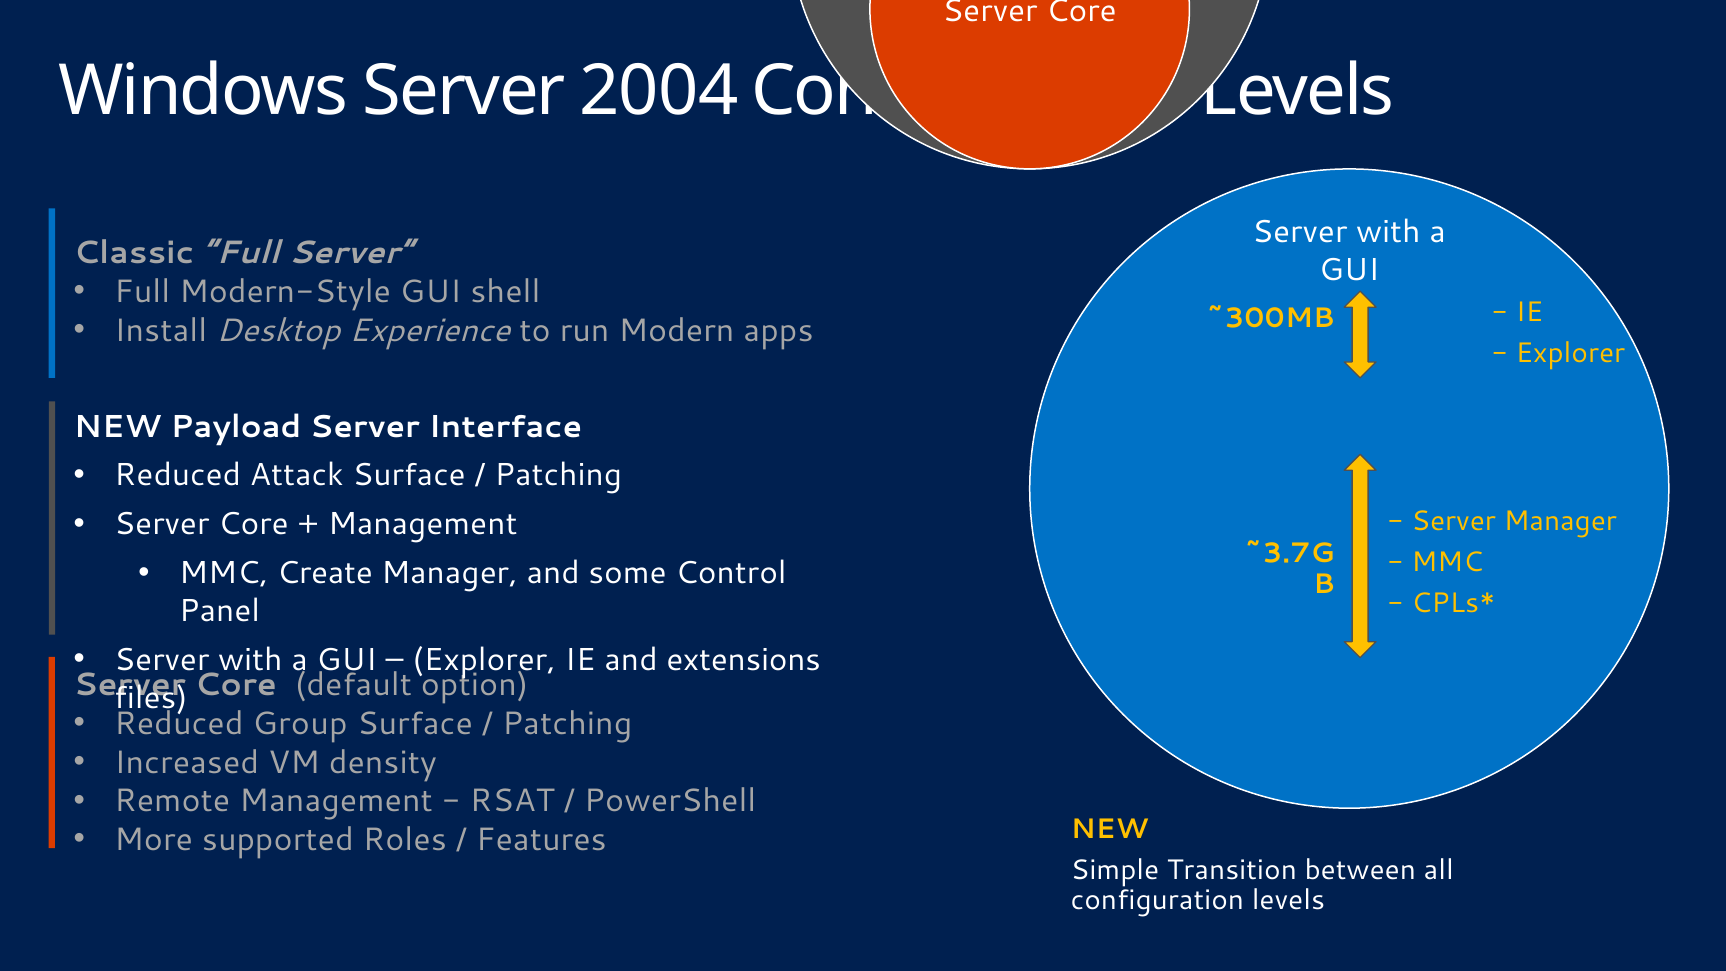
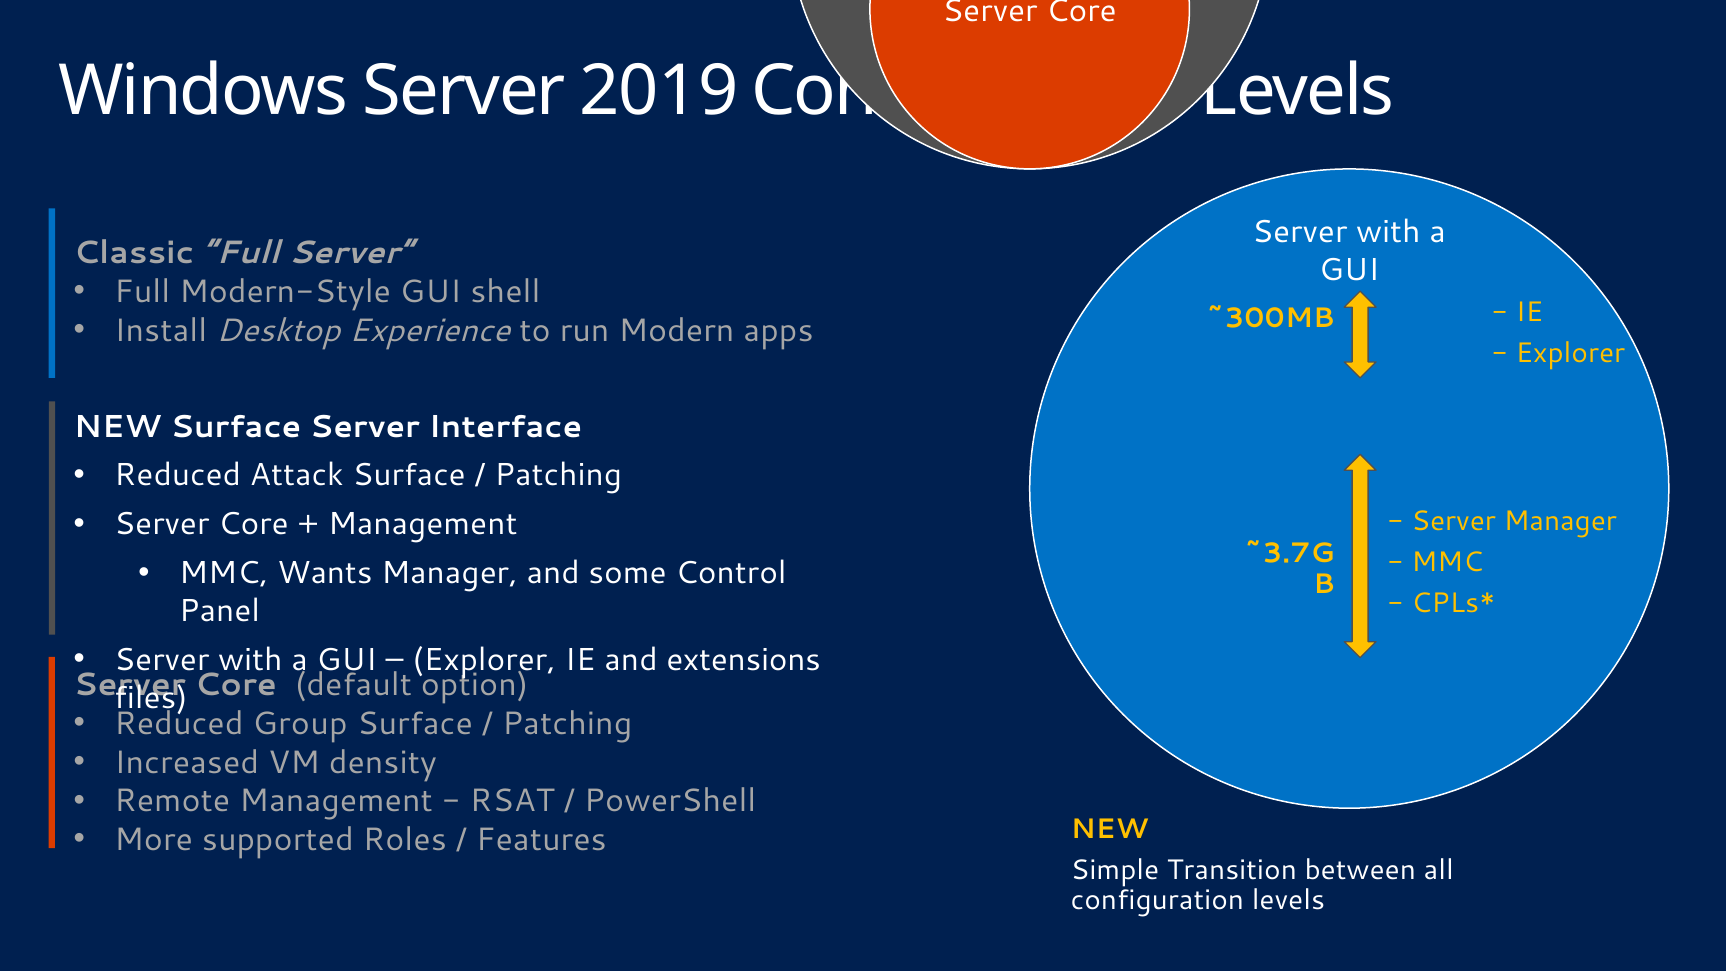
2004: 2004 -> 2019 (659, 92)
NEW Payload: Payload -> Surface (236, 427)
Create: Create -> Wants (325, 573)
